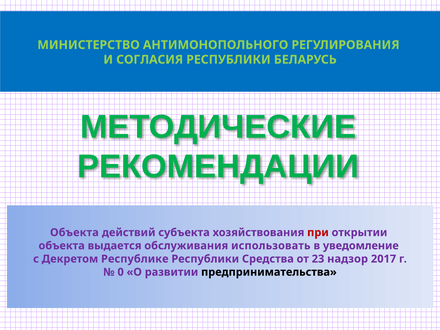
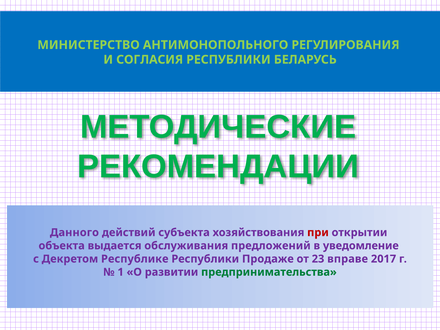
Объекта: Объекта -> Данного (74, 232)
использовать: использовать -> предложений (271, 246)
Средства: Средства -> Продаже (268, 259)
надзор: надзор -> вправе (348, 259)
0: 0 -> 1 (121, 272)
предпринимательства colour: black -> green (269, 272)
